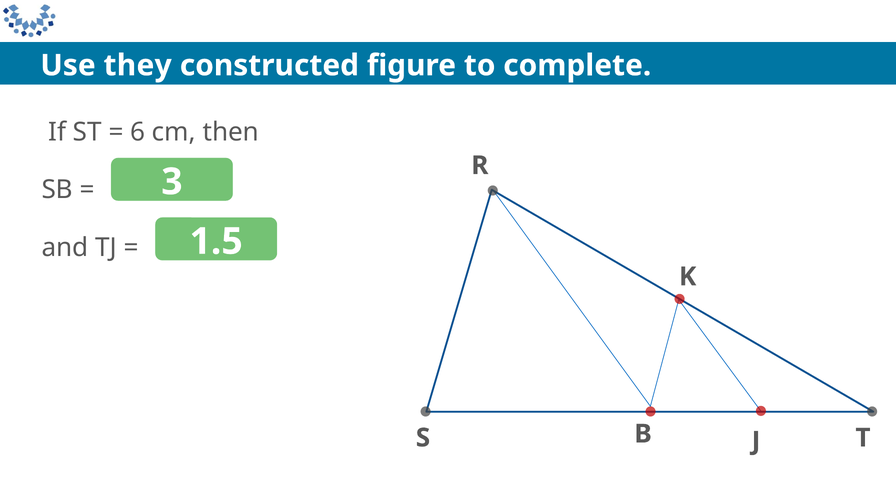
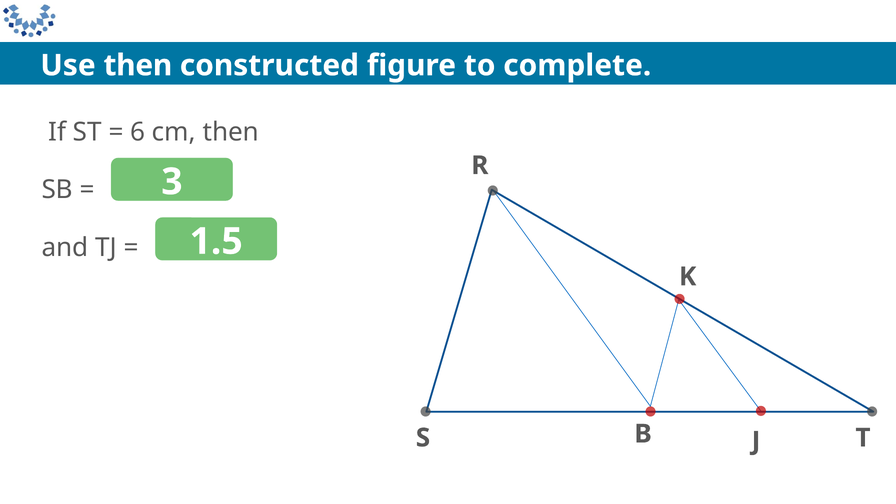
Use they: they -> then (138, 65)
